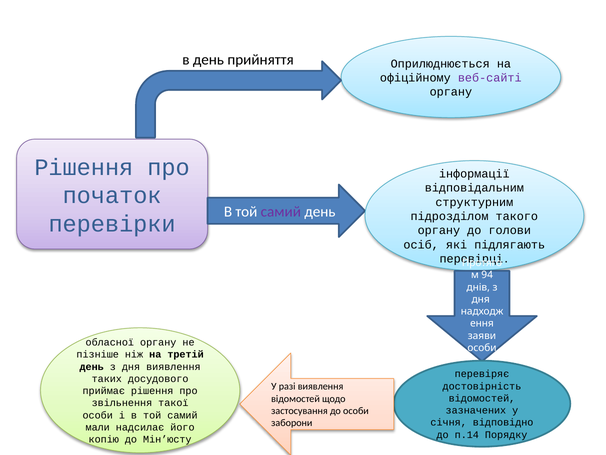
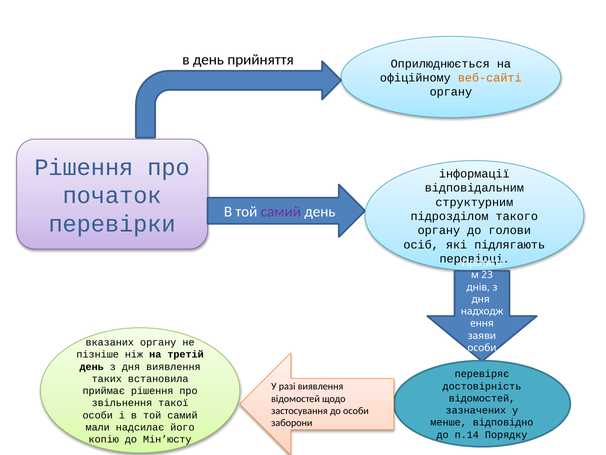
веб-сайті colour: purple -> orange (490, 78)
94: 94 -> 23 (487, 275)
обласної: обласної -> вказаних (110, 342)
досудового: досудового -> встановила (158, 378)
січня: січня -> менше (449, 422)
